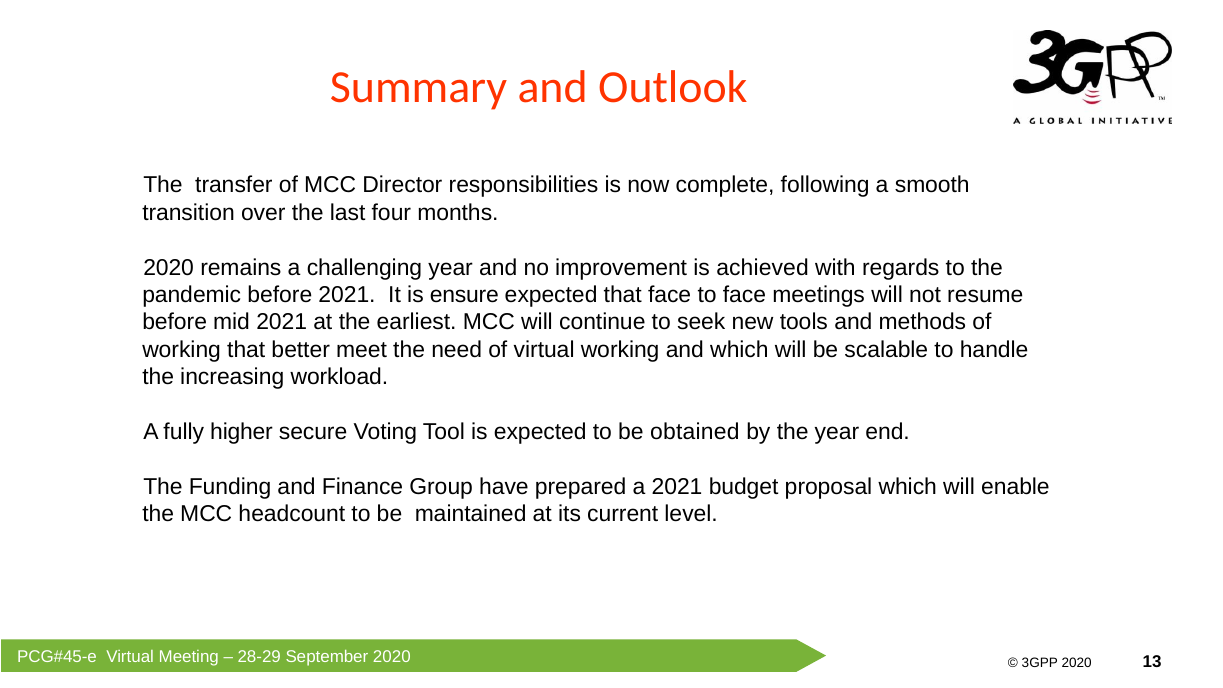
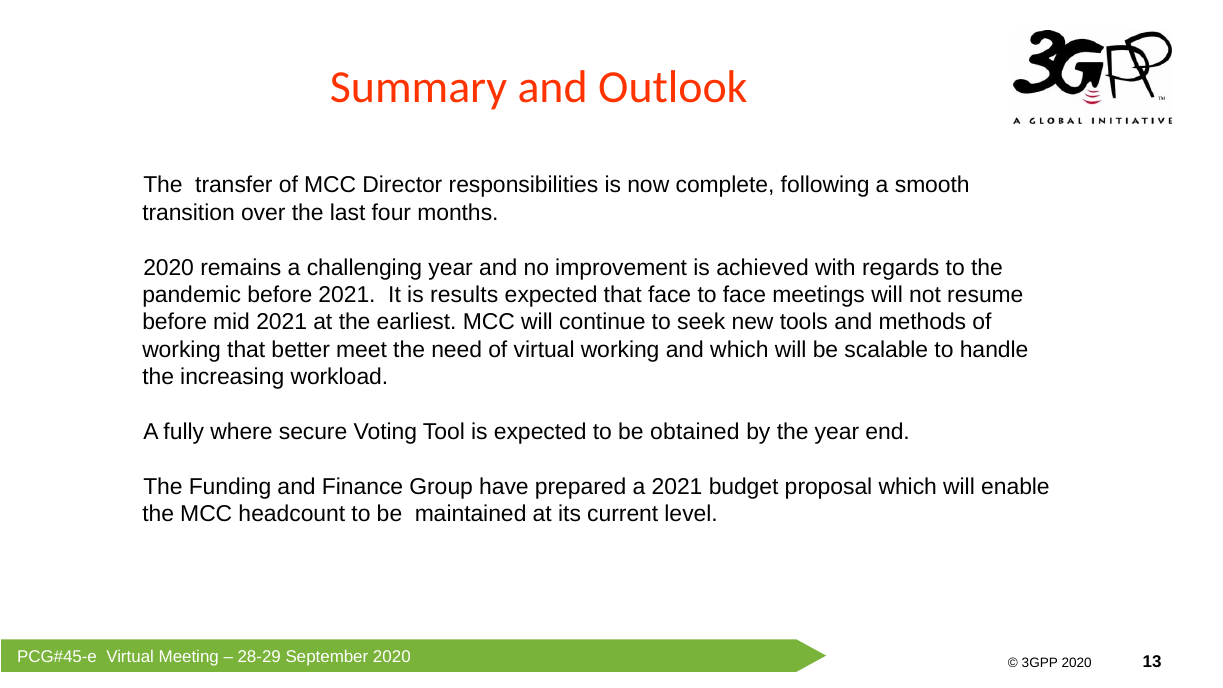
ensure: ensure -> results (464, 295)
higher: higher -> where (241, 432)
